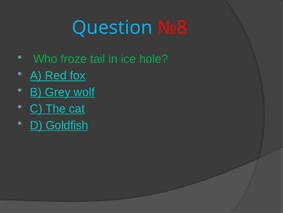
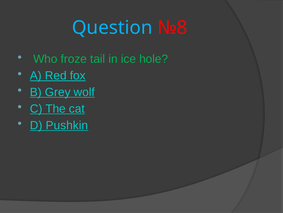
Goldfish: Goldfish -> Pushkin (67, 125)
